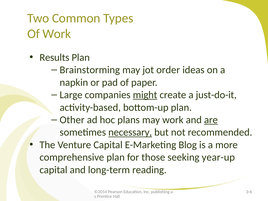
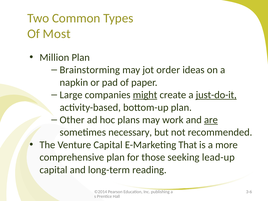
Of Work: Work -> Most (57, 34)
Results: Results -> Million (54, 57)
just-do-it underline: none -> present (216, 95)
necessary underline: present -> none (130, 132)
Blog: Blog -> That (188, 145)
year-up: year-up -> lead-up (218, 157)
